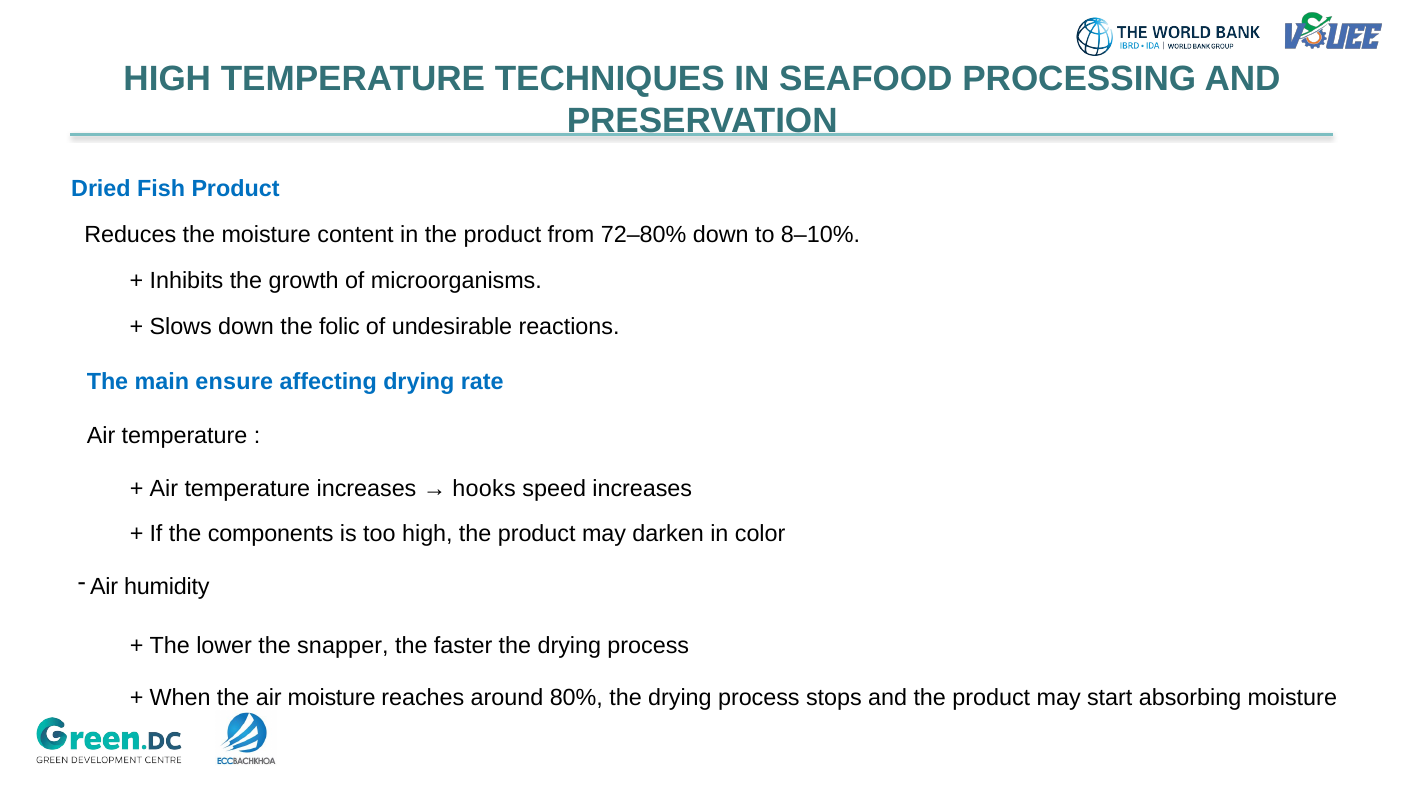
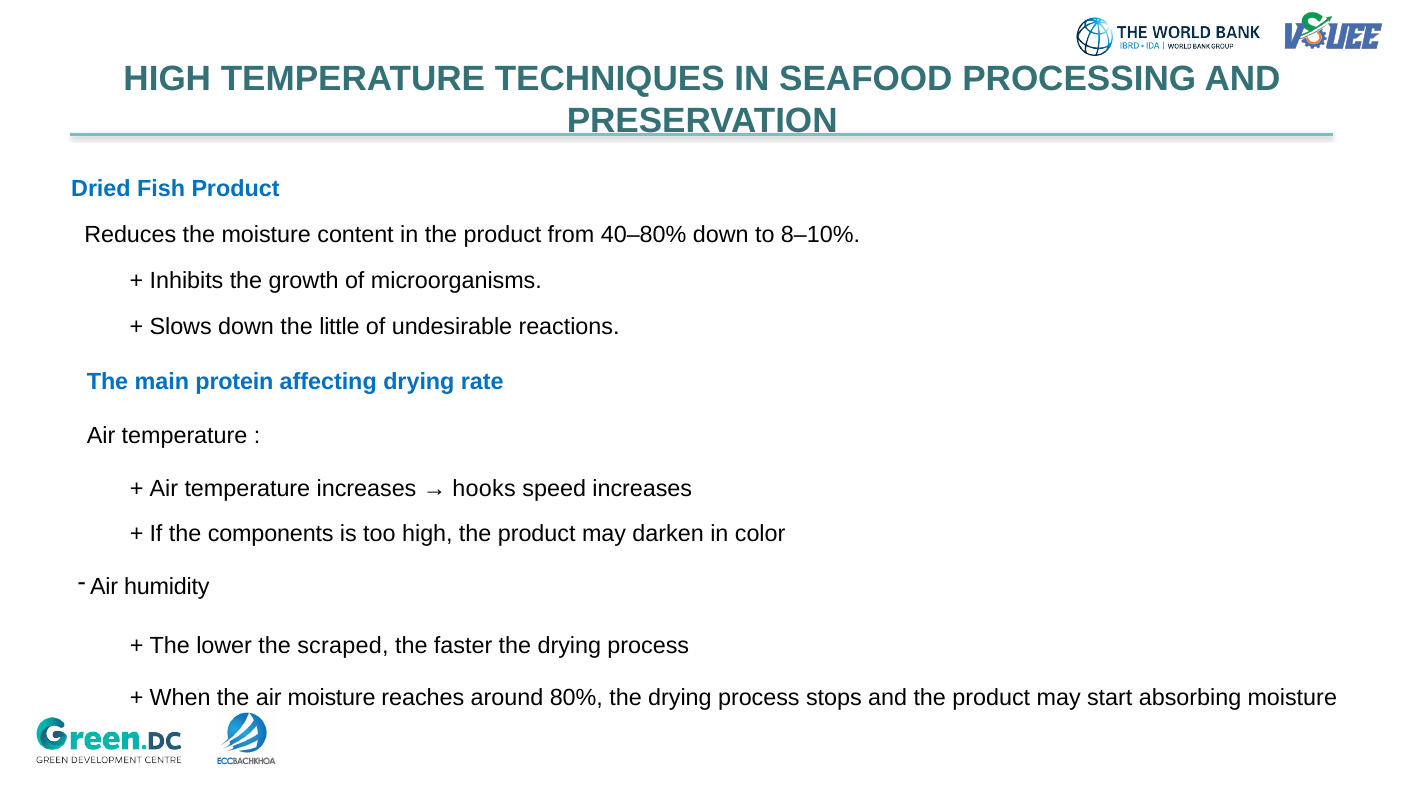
72–80%: 72–80% -> 40–80% (644, 235)
folic: folic -> little (339, 326)
ensure: ensure -> protein (234, 381)
snapper: snapper -> scraped (343, 646)
